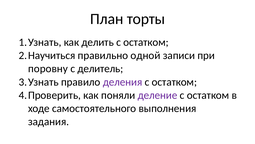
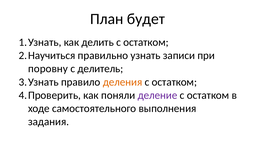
торты: торты -> будет (146, 19)
одной: одной -> узнать (146, 55)
деления colour: purple -> orange (123, 82)
